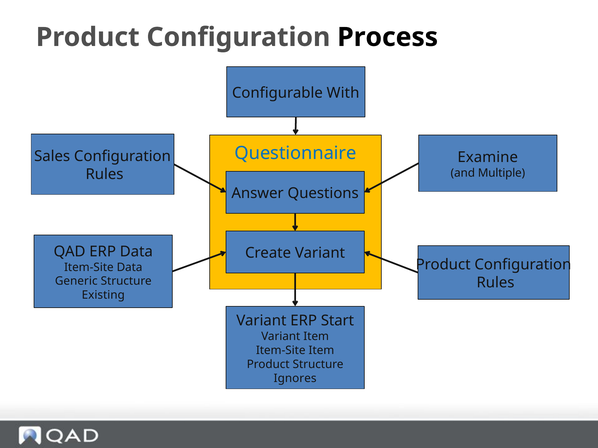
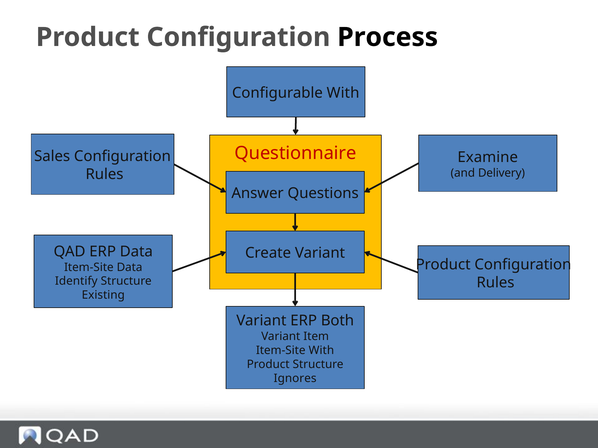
Questionnaire colour: blue -> red (295, 153)
Multiple: Multiple -> Delivery (501, 173)
Generic: Generic -> Identify (76, 281)
Start: Start -> Both (337, 321)
Item-Site Item: Item -> With (321, 351)
